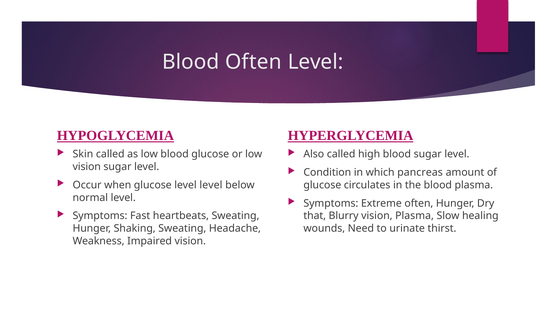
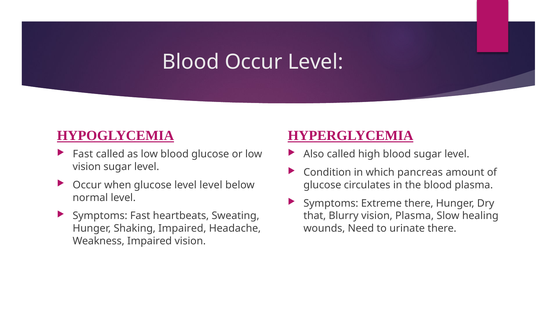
Blood Often: Often -> Occur (254, 62)
Skin: Skin -> Fast (83, 154)
Extreme often: often -> there (419, 204)
Shaking Sweating: Sweating -> Impaired (182, 229)
urinate thirst: thirst -> there (442, 229)
